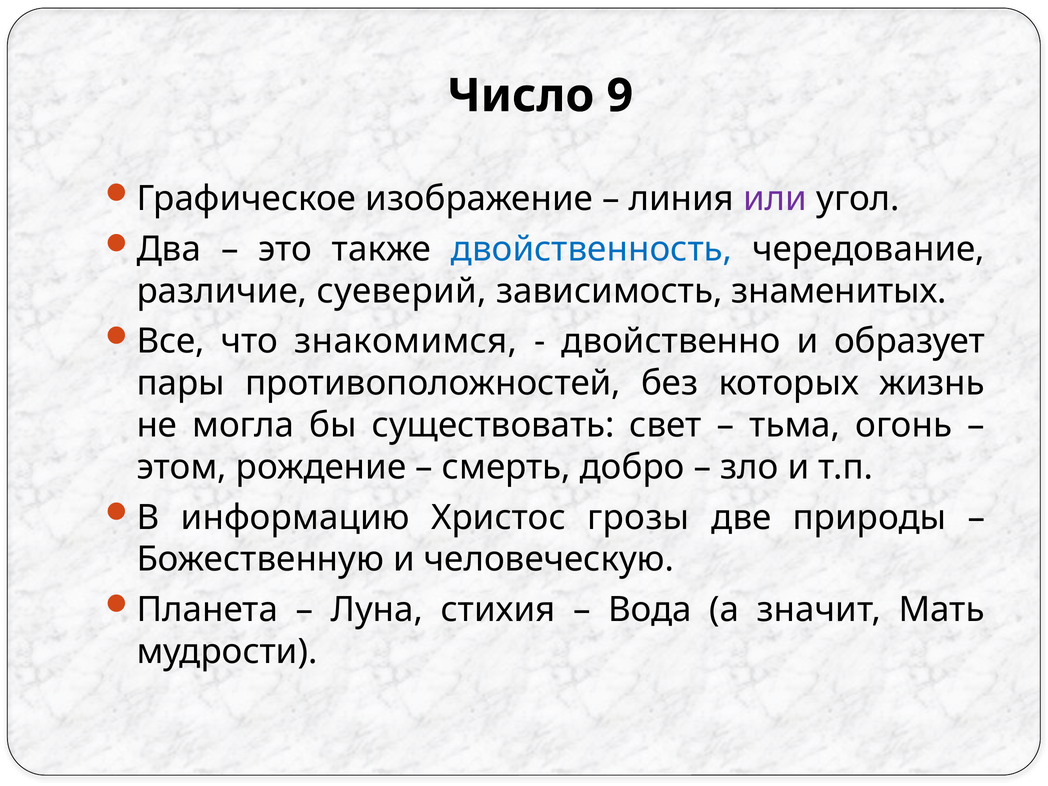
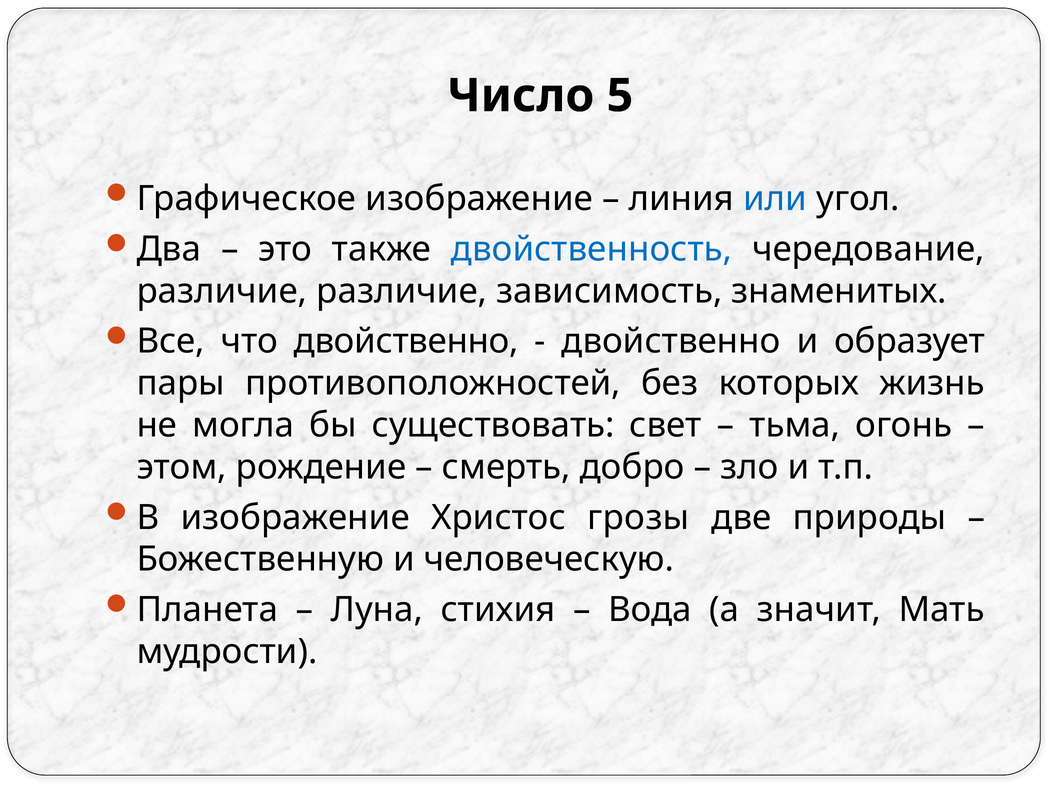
9: 9 -> 5 (620, 96)
или colour: purple -> blue (775, 199)
различие суеверий: суеверий -> различие (402, 291)
что знакомимся: знакомимся -> двойственно (406, 341)
В информацию: информацию -> изображение (295, 518)
